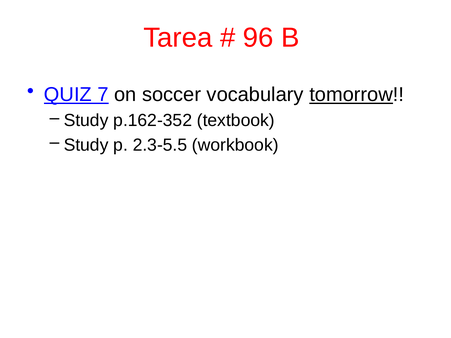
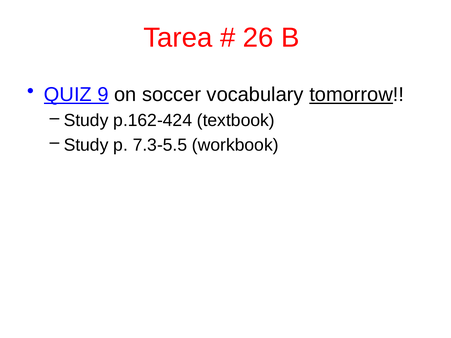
96: 96 -> 26 (258, 38)
7: 7 -> 9 (103, 95)
p.162-352: p.162-352 -> p.162-424 (153, 121)
2.3-5.5: 2.3-5.5 -> 7.3-5.5 (160, 145)
